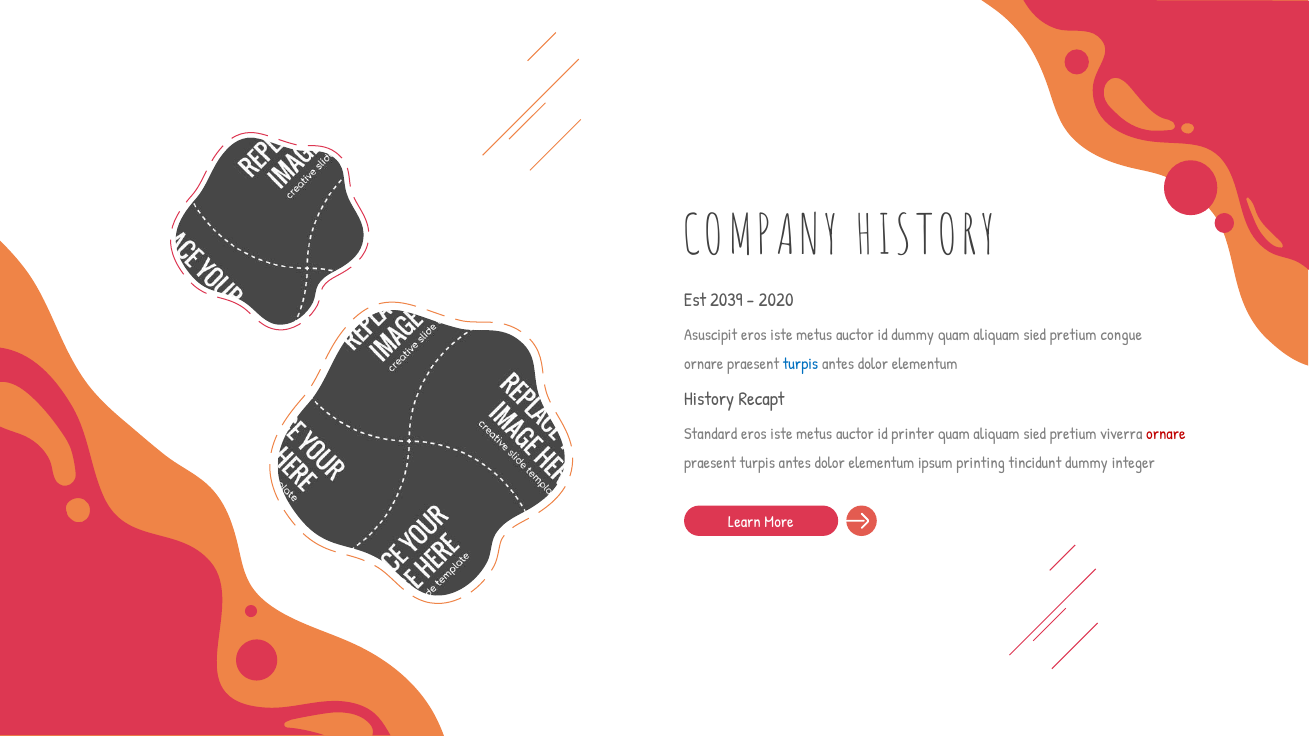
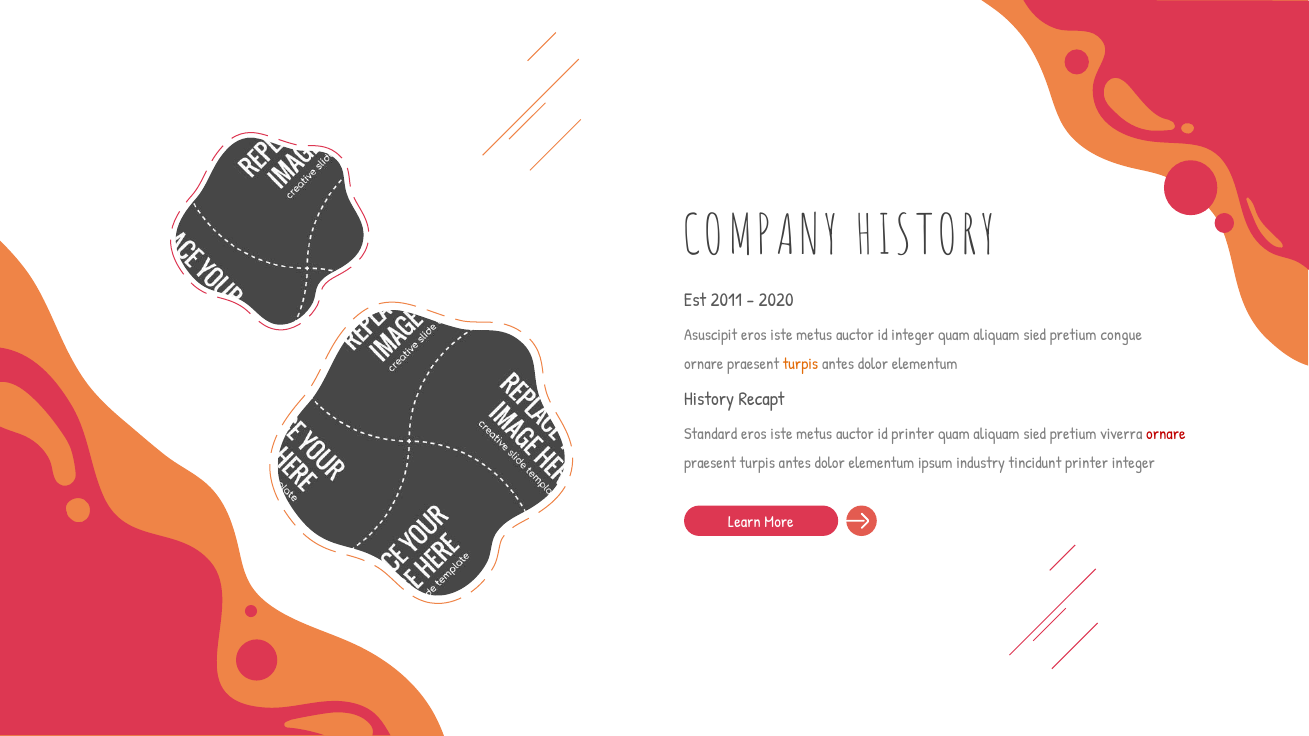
2039: 2039 -> 2011 (726, 300)
id dummy: dummy -> integer (913, 335)
turpis colour: blue -> orange (801, 364)
printing: printing -> industry (981, 464)
tincidunt dummy: dummy -> printer (1087, 464)
